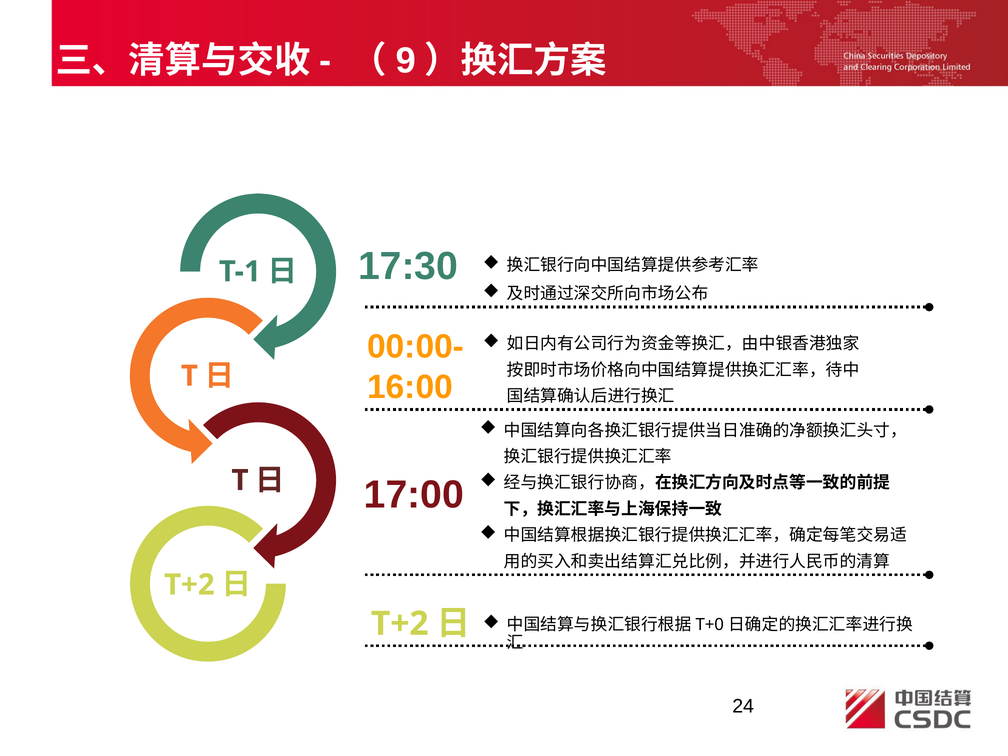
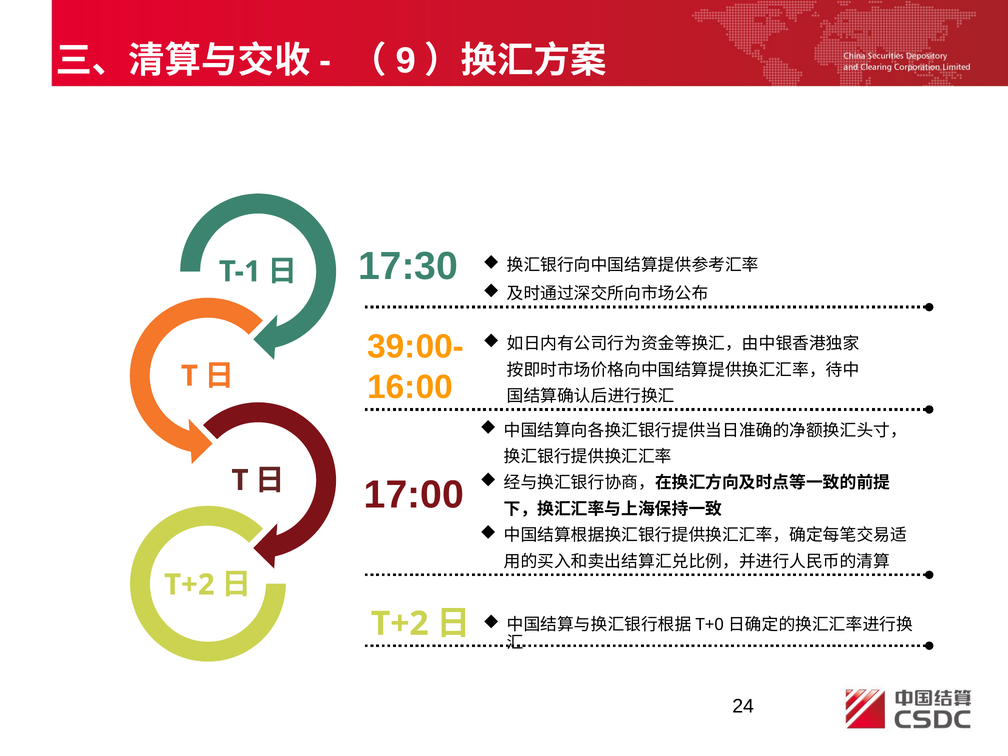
00:00-: 00:00- -> 39:00- (416, 347)
